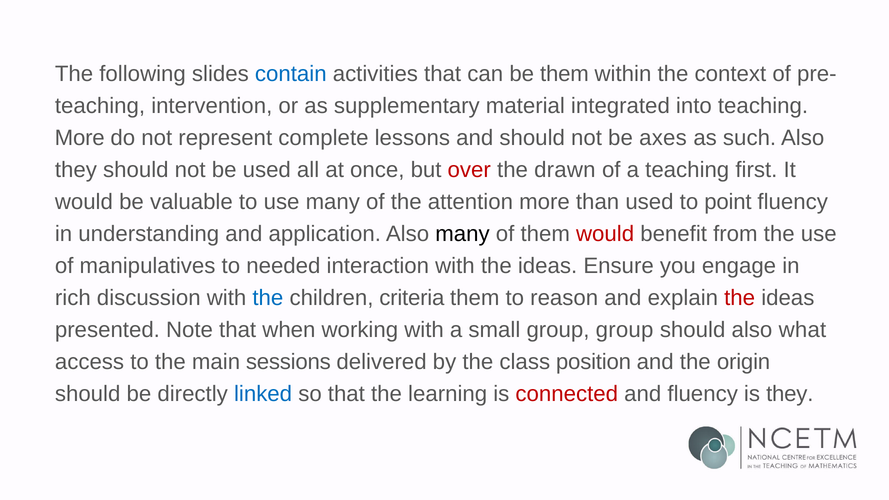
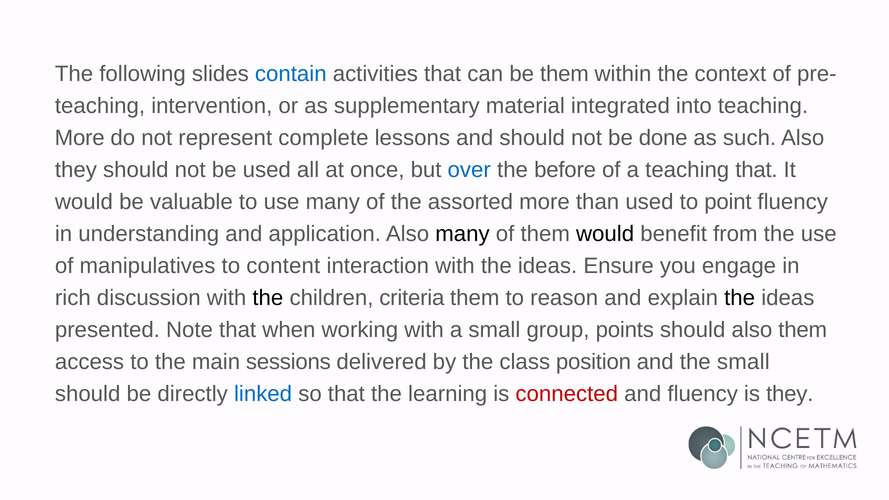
axes: axes -> done (663, 138)
over colour: red -> blue (469, 170)
drawn: drawn -> before (565, 170)
teaching first: first -> that (756, 170)
attention: attention -> assorted (470, 202)
would colour: red -> black (605, 234)
needed: needed -> content (283, 266)
the colour: blue -> black (268, 298)
the colour: red -> black (740, 298)
group group: group -> points (625, 330)
also what: what -> them (803, 330)
the origin: origin -> small (743, 362)
